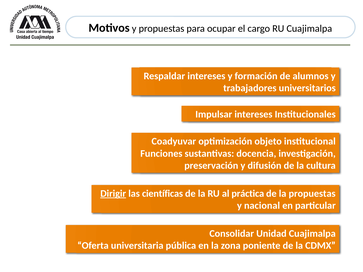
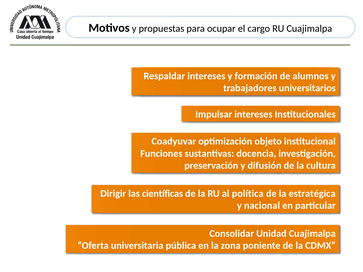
Dirigir underline: present -> none (113, 194)
práctica: práctica -> política (248, 194)
la propuestas: propuestas -> estratégica (312, 194)
